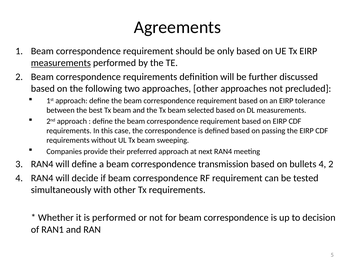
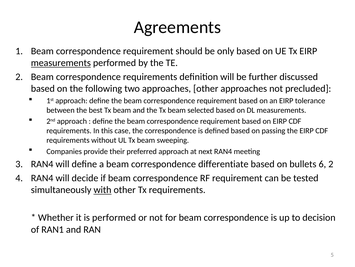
transmission: transmission -> differentiate (223, 164)
bullets 4: 4 -> 6 (322, 164)
with underline: none -> present (103, 189)
